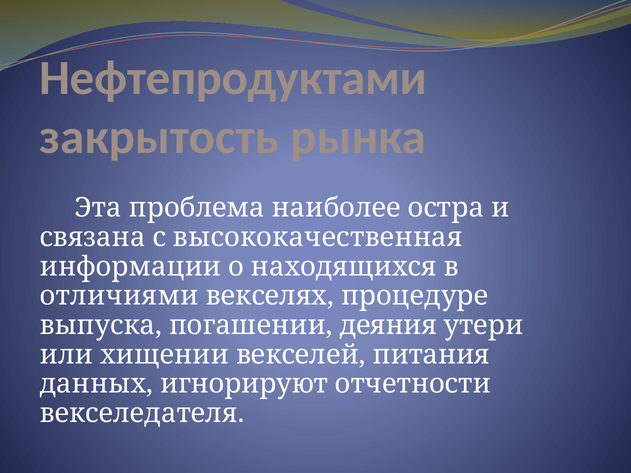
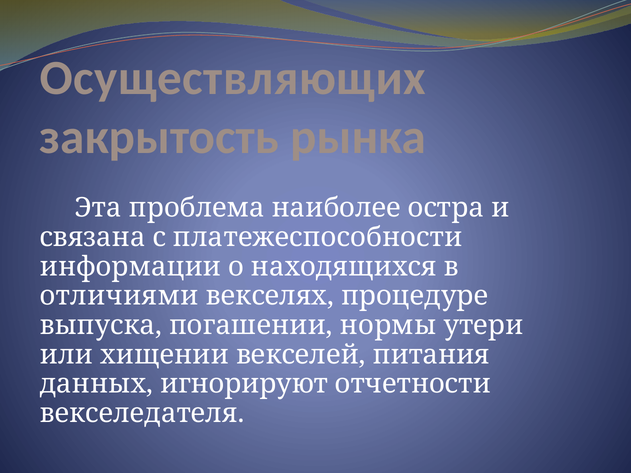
Нефтепродуктами: Нефтепродуктами -> Осуществляющих (233, 78)
высококачественная: высококачественная -> платежеспособности (318, 237)
деяния: деяния -> нормы (388, 325)
